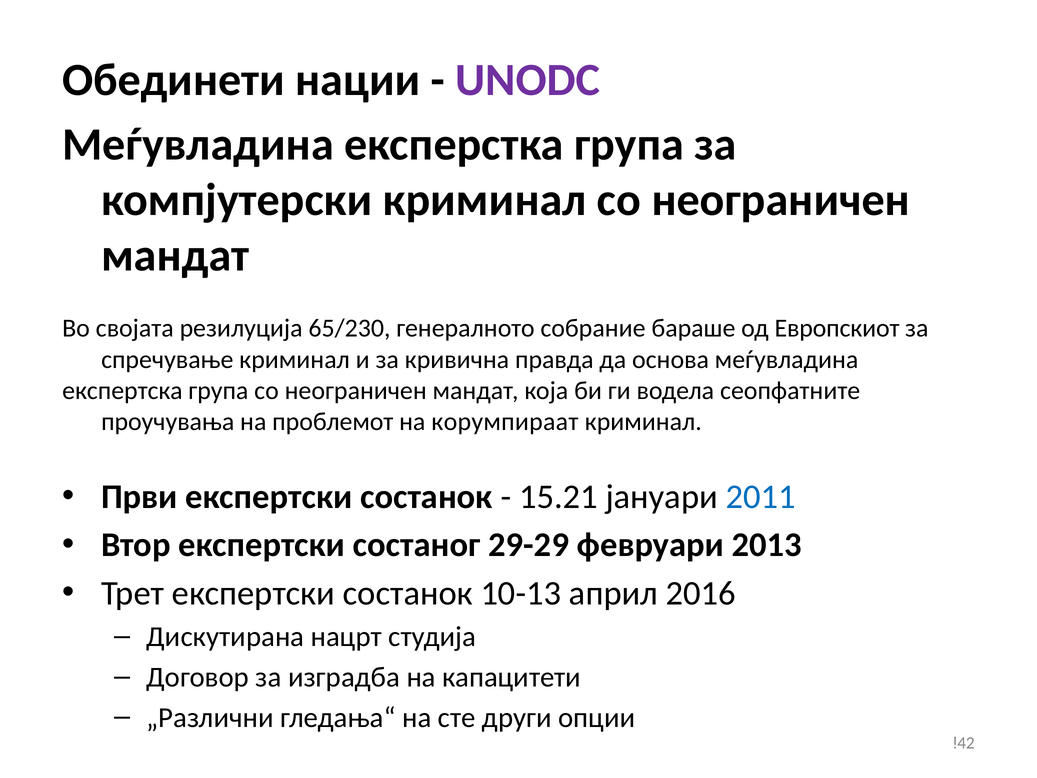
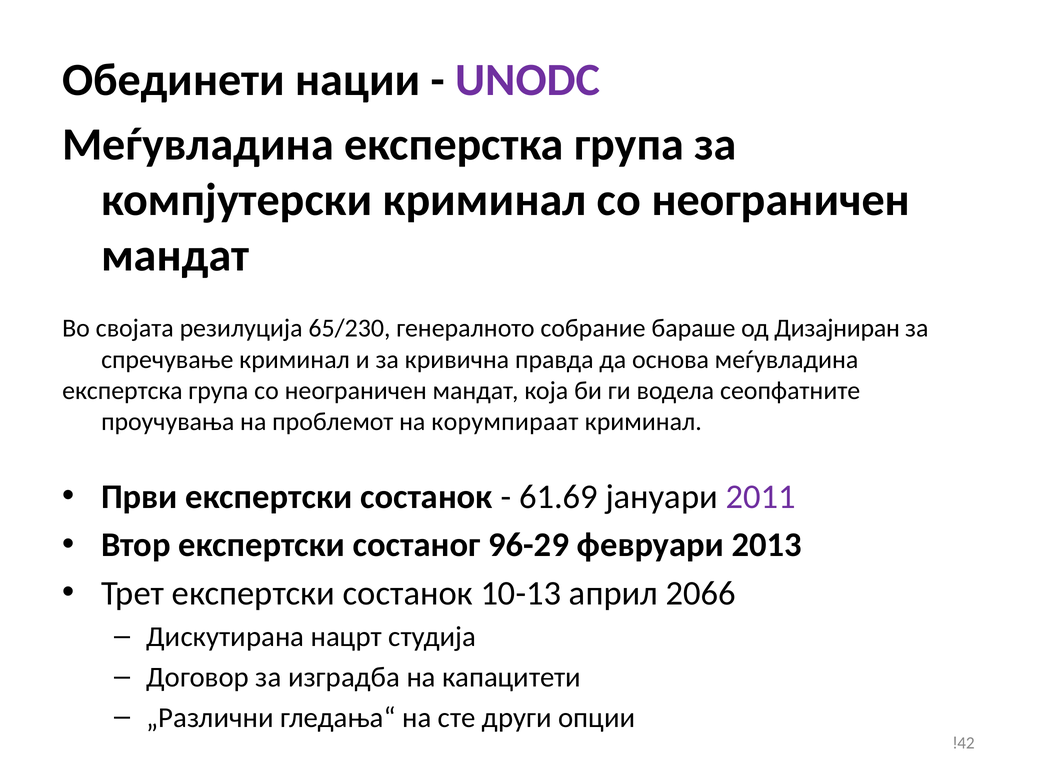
Европскиот: Европскиот -> Дизајниран (837, 328)
15.21: 15.21 -> 61.69 (558, 497)
2011 colour: blue -> purple (761, 497)
29-29: 29-29 -> 96-29 (529, 545)
2016: 2016 -> 2066 (701, 593)
